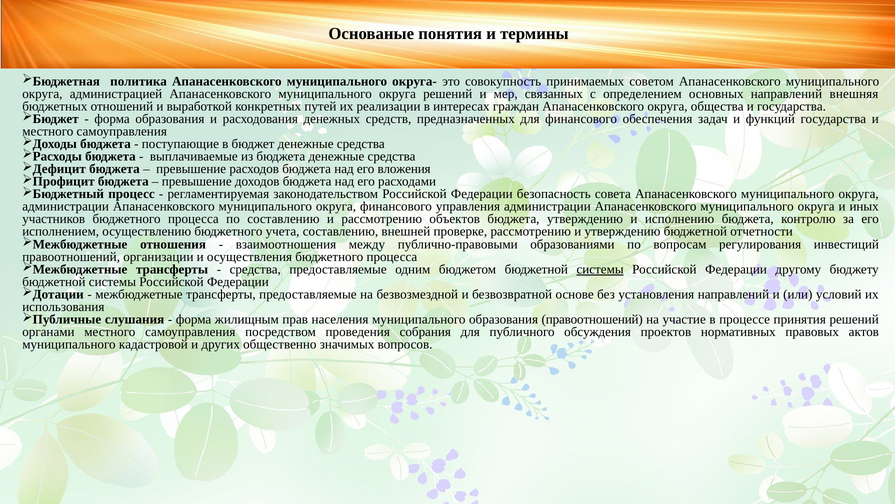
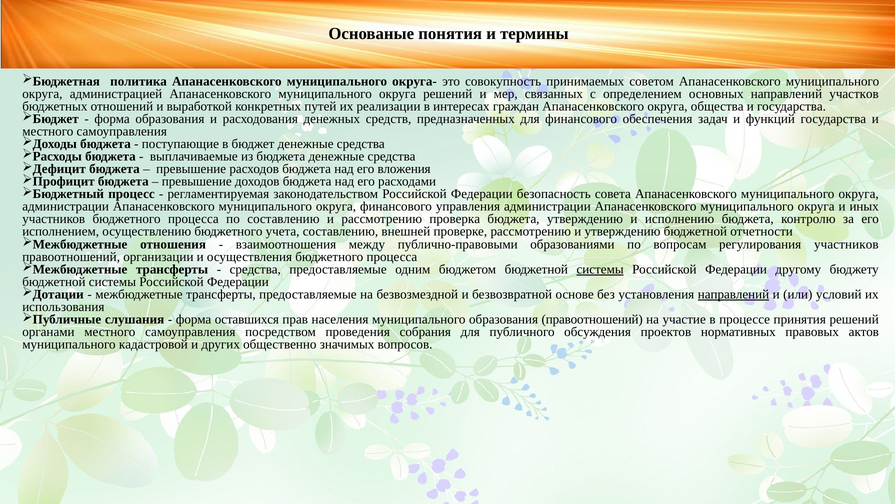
внешняя: внешняя -> участков (854, 94)
объектов: объектов -> проверка (455, 219)
регулирования инвестиций: инвестиций -> участников (846, 244)
направлений underline: none -> present (733, 294)
жилищным: жилищным -> оставшихся (247, 319)
